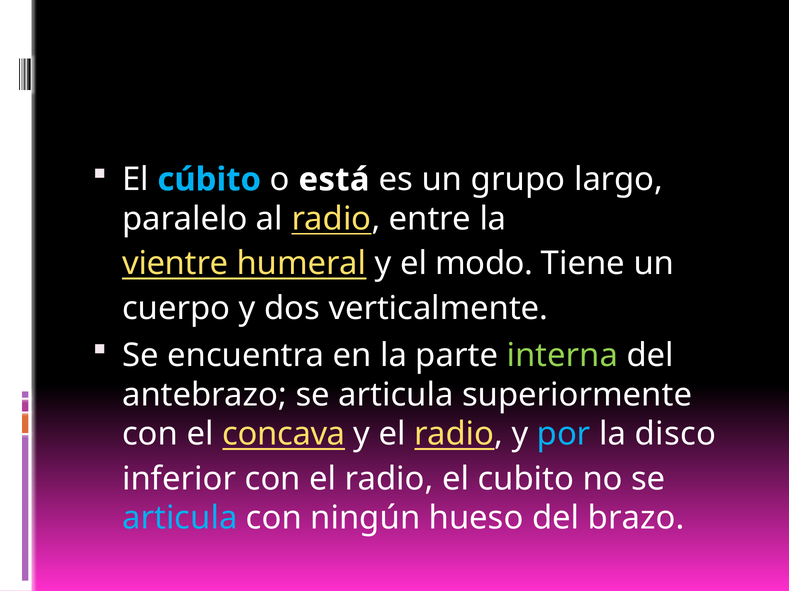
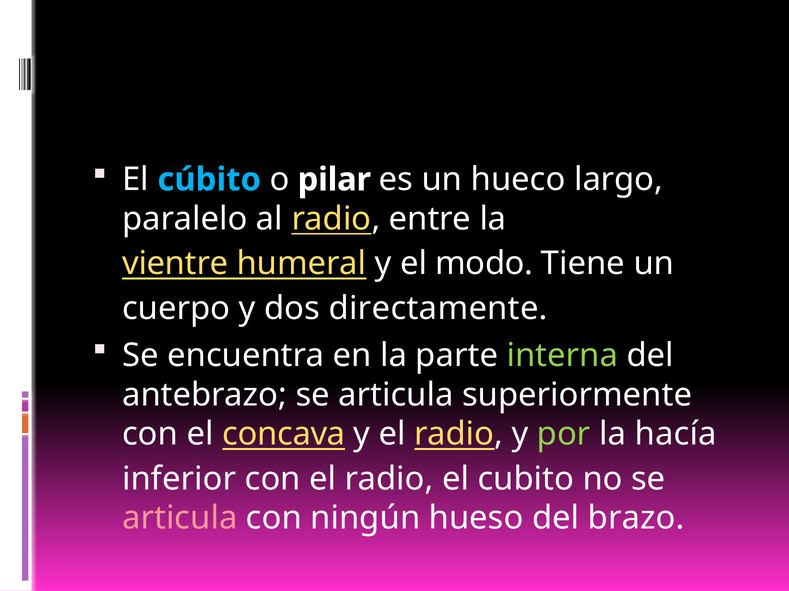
está: está -> pilar (334, 180)
grupo: grupo -> hueco (518, 180)
verticalmente: verticalmente -> directamente (438, 309)
por colour: light blue -> light green (564, 435)
disco: disco -> hacía (676, 435)
articula colour: light blue -> pink (180, 519)
